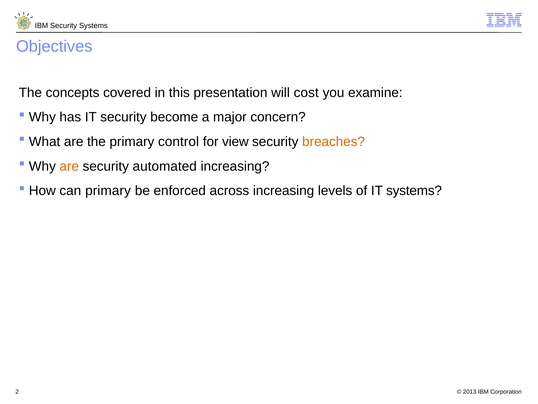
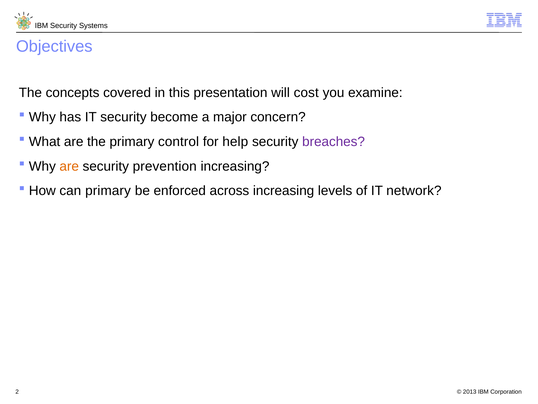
view: view -> help (235, 142)
breaches colour: orange -> purple (334, 142)
automated: automated -> prevention (165, 166)
IT systems: systems -> network (414, 191)
